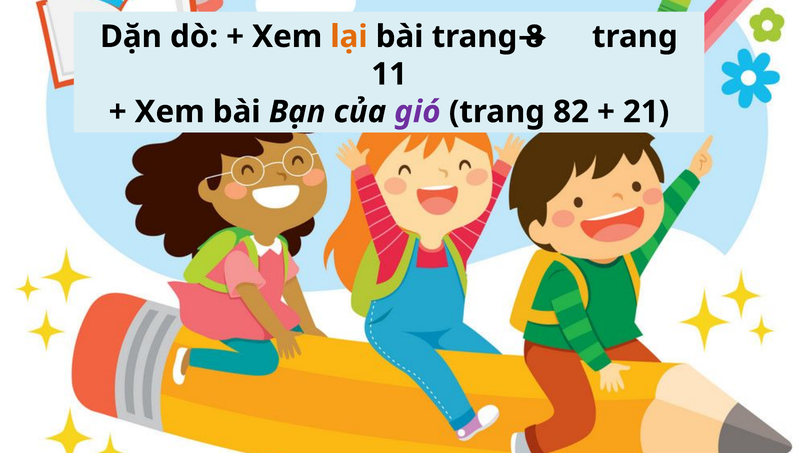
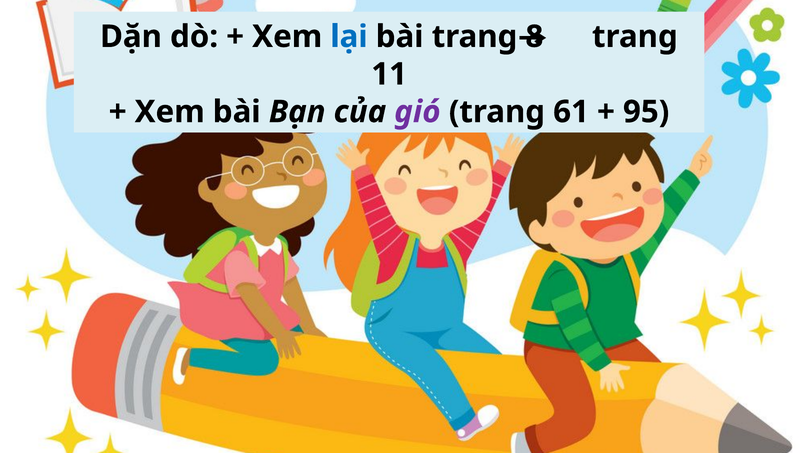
lại colour: orange -> blue (349, 37)
82: 82 -> 61 (571, 112)
21: 21 -> 95 (646, 112)
